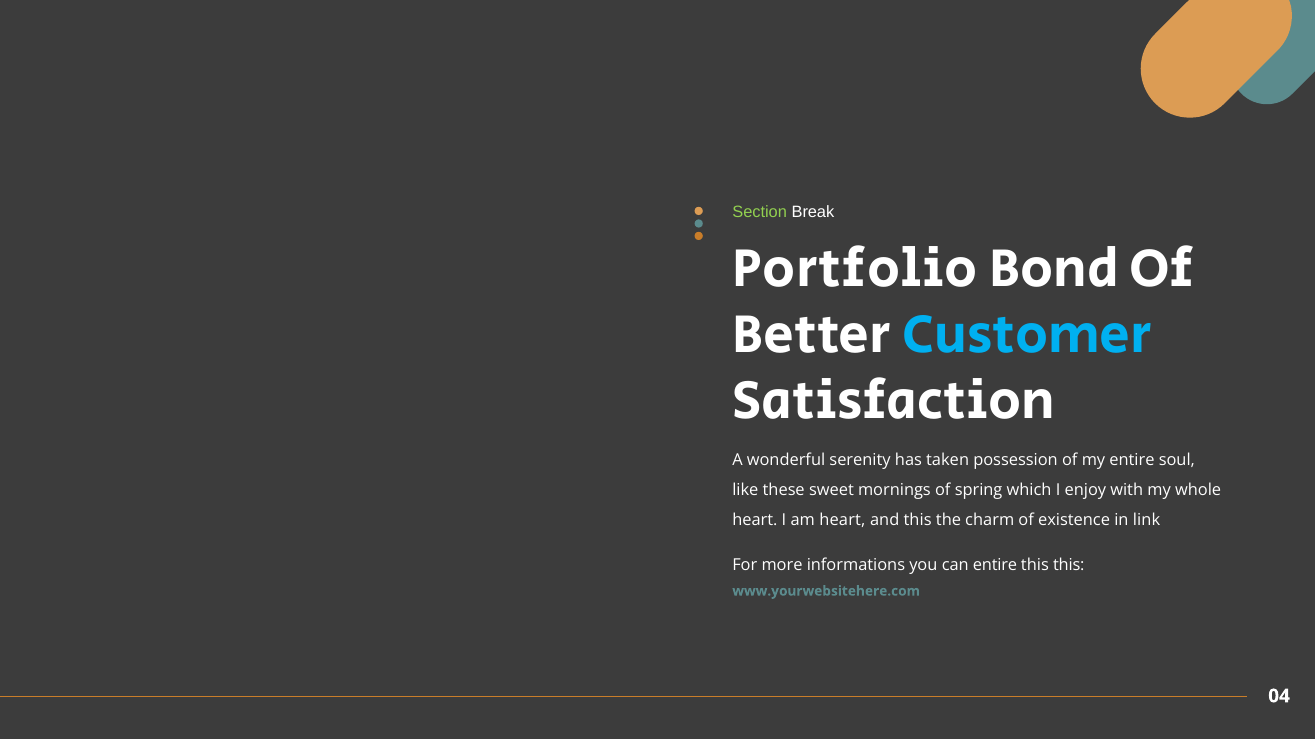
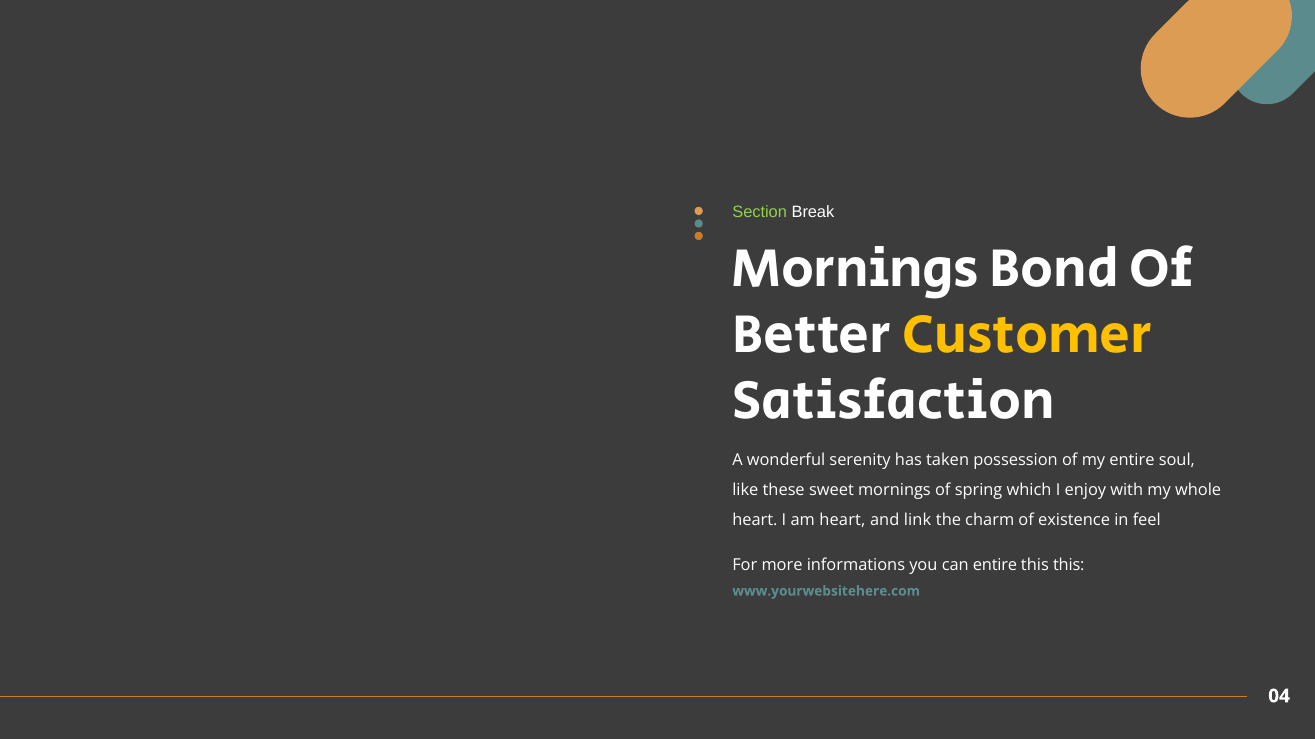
Portfolio: Portfolio -> Mornings (856, 269)
Customer colour: light blue -> yellow (1027, 335)
and this: this -> link (918, 520)
link: link -> feel (1147, 520)
